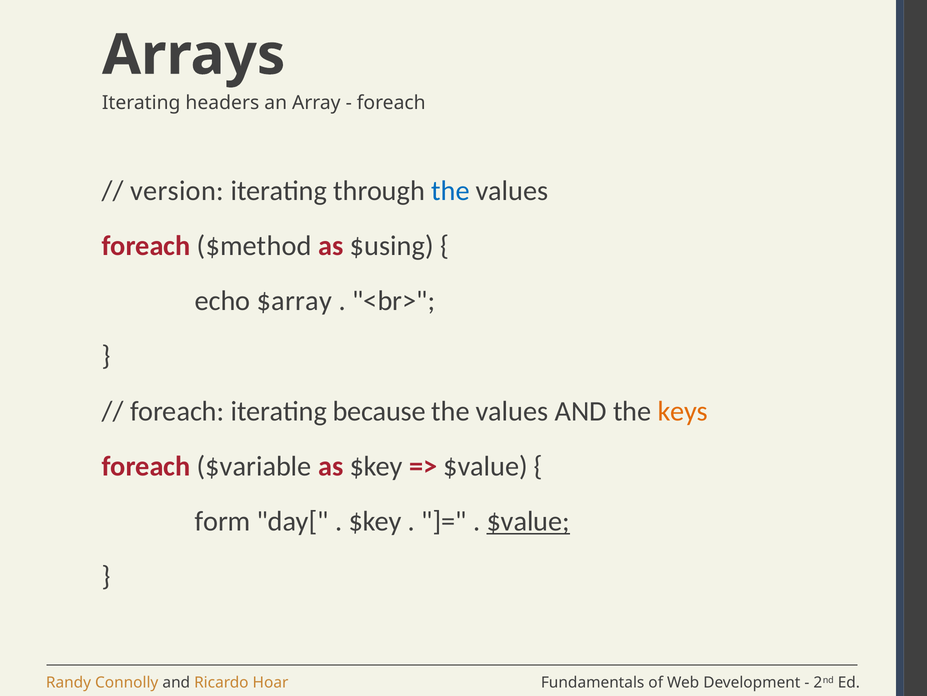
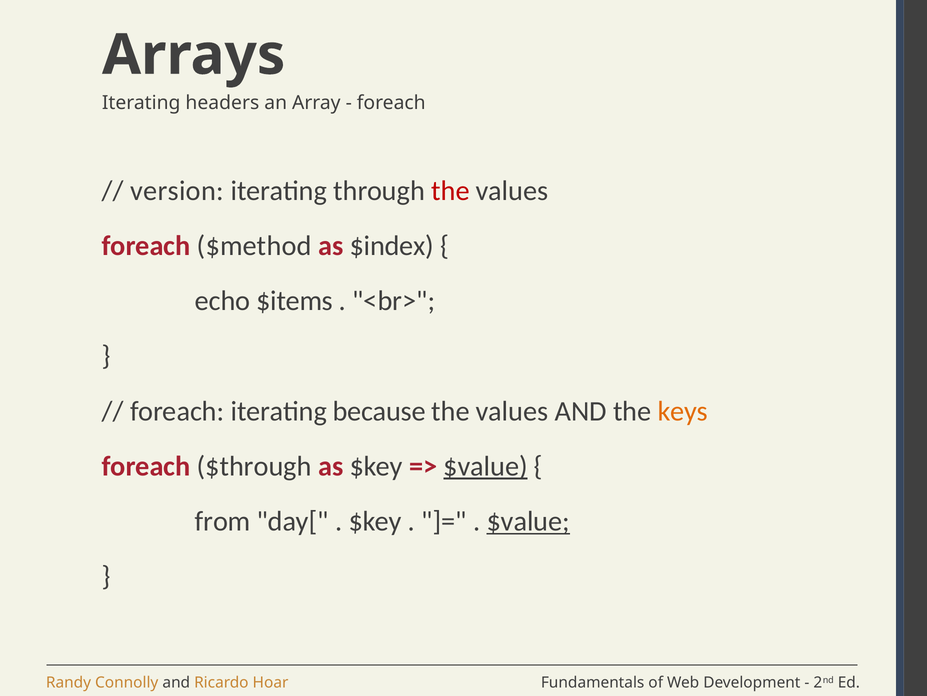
the colour: blue -> red (450, 191)
$using: $using -> $index (392, 246)
$array: $array -> $items (295, 301)
$variable: $variable -> $through (254, 466)
$value underline: none -> present (486, 466)
form: form -> from (223, 521)
